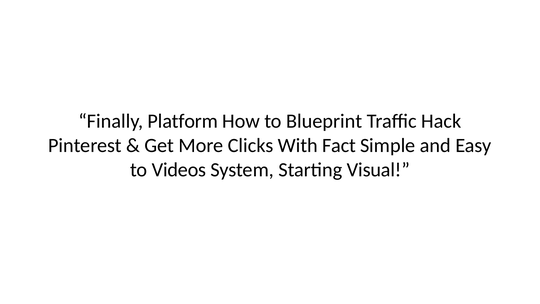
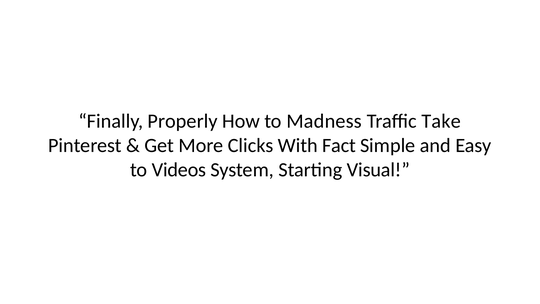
Platform: Platform -> Properly (183, 121)
Blueprint: Blueprint -> Madness (324, 121)
Hack: Hack -> Take (441, 121)
